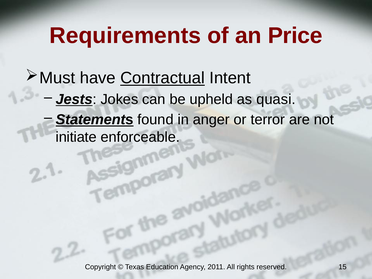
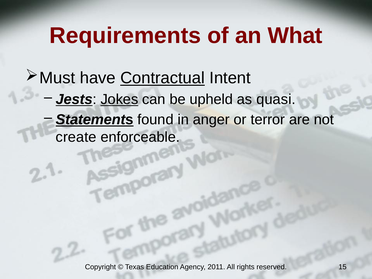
Price: Price -> What (295, 36)
Jokes underline: none -> present (119, 99)
initiate: initiate -> create (76, 137)
